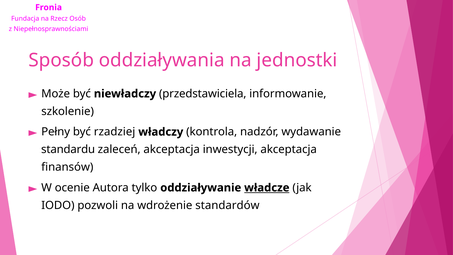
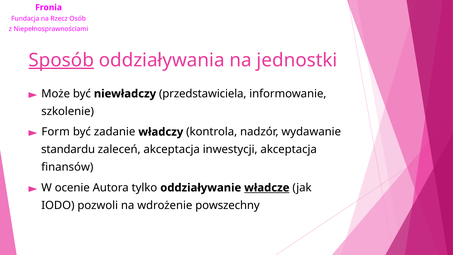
Sposób underline: none -> present (61, 60)
Pełny: Pełny -> Form (56, 132)
rzadziej: rzadziej -> zadanie (115, 132)
standardów: standardów -> powszechny (227, 205)
